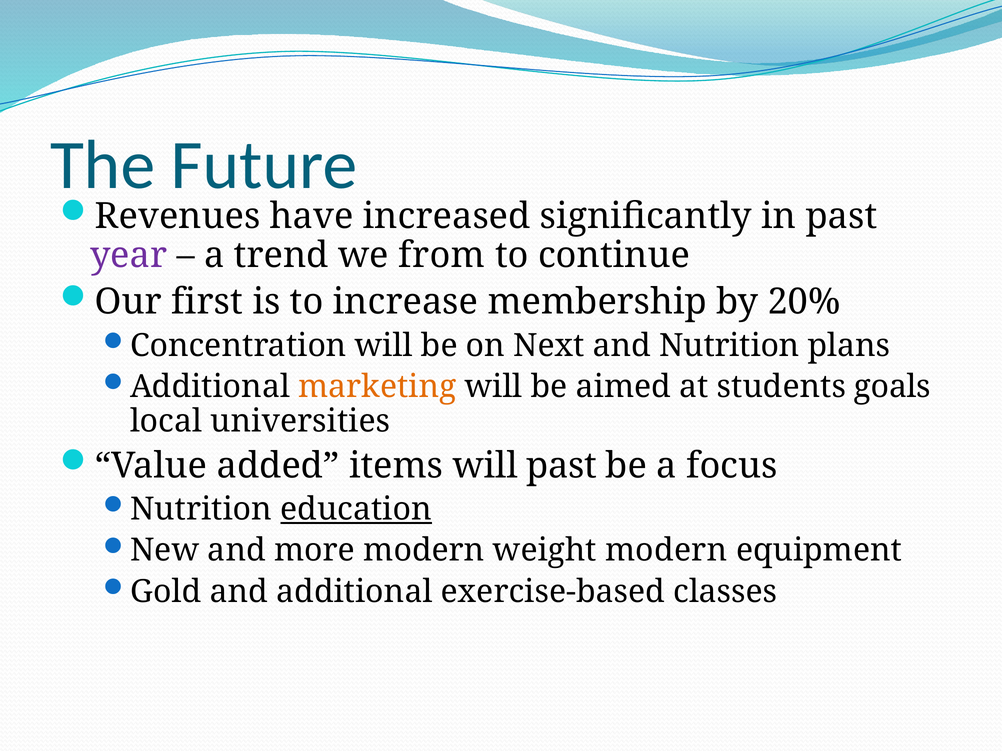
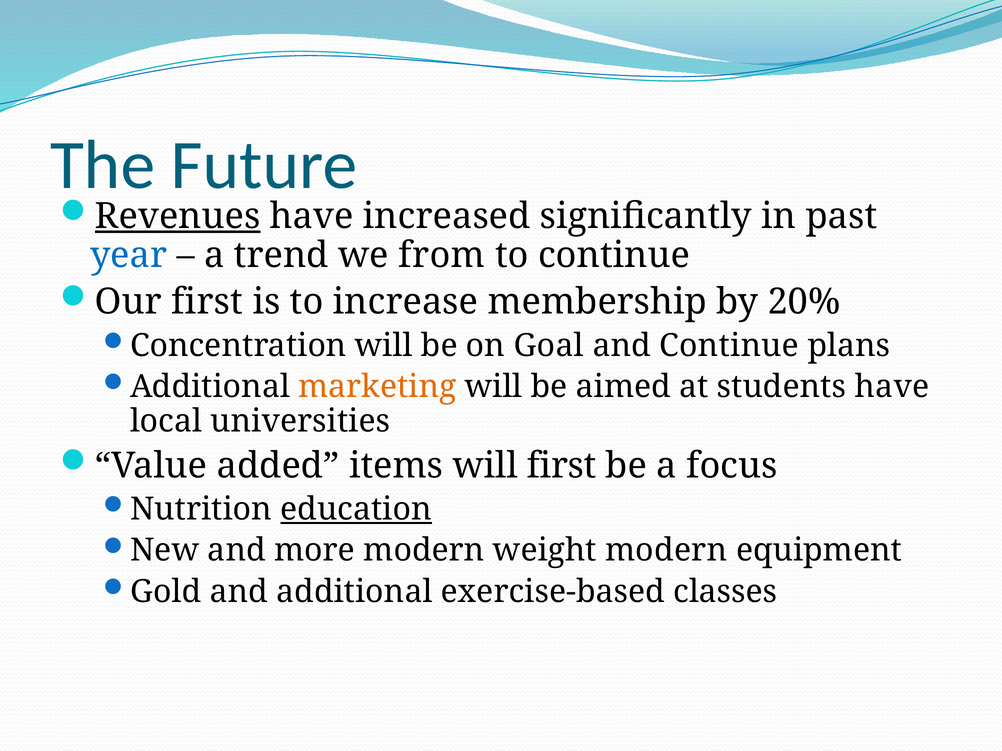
Revenues underline: none -> present (178, 216)
year colour: purple -> blue (129, 255)
Next: Next -> Goal (549, 346)
and Nutrition: Nutrition -> Continue (729, 346)
students goals: goals -> have (892, 387)
will past: past -> first (562, 466)
